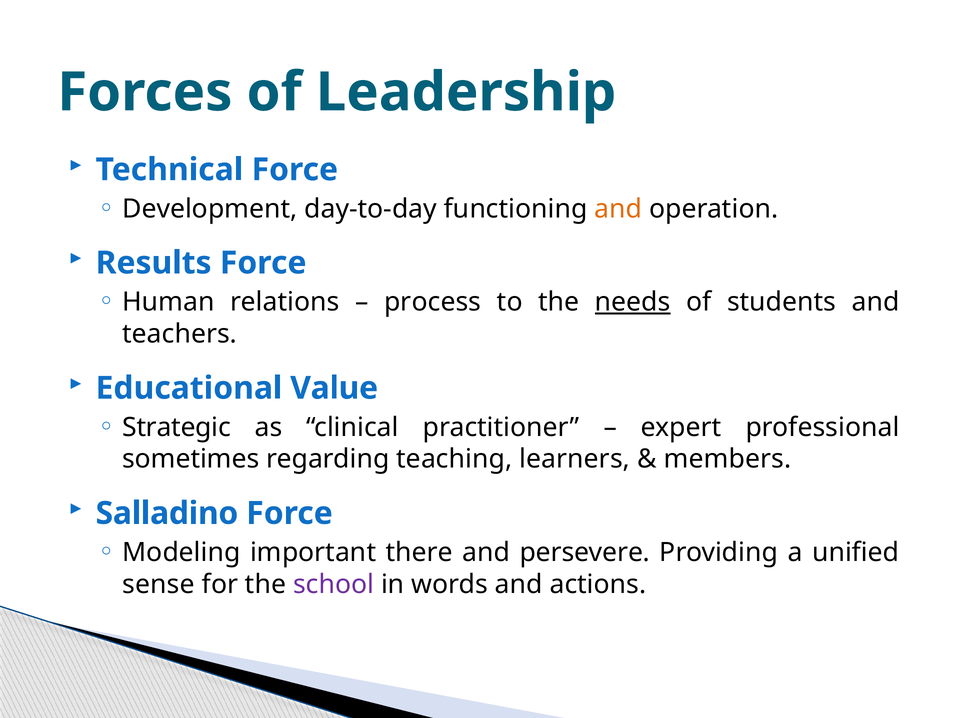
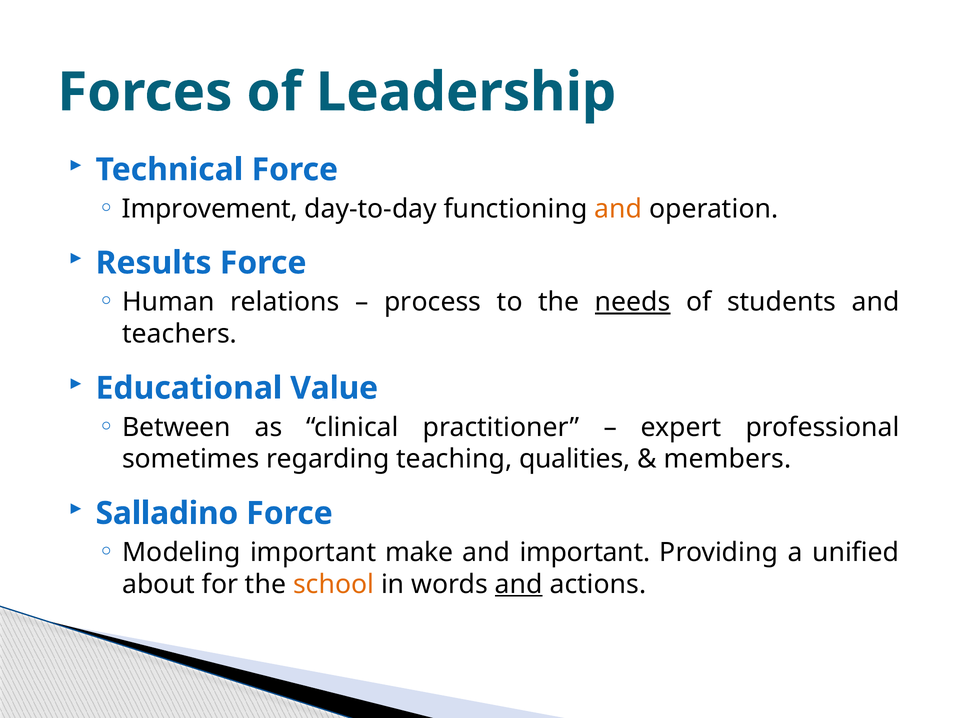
Development: Development -> Improvement (210, 209)
Strategic: Strategic -> Between (176, 427)
learners: learners -> qualities (575, 459)
there: there -> make (419, 552)
and persevere: persevere -> important (585, 552)
sense: sense -> about (159, 584)
school colour: purple -> orange (334, 584)
and underline: none -> present (519, 584)
